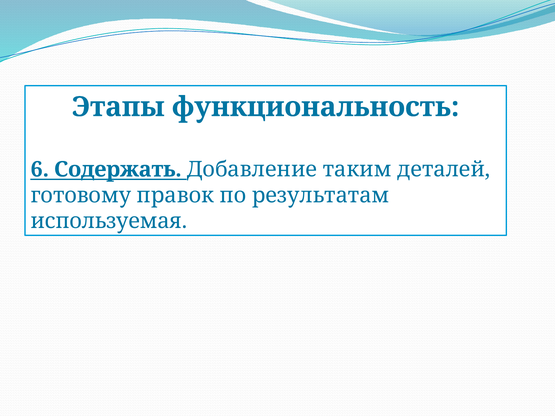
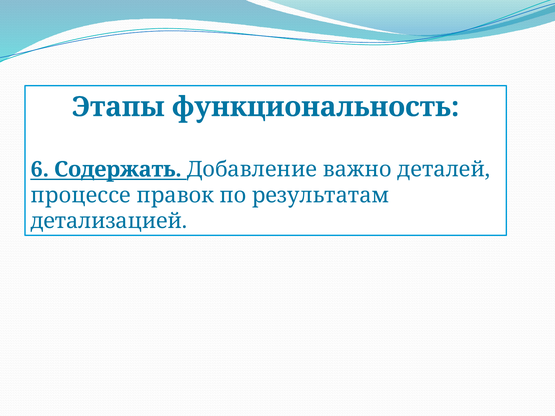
таким: таким -> важно (357, 170)
готовому: готовому -> процессе (81, 195)
используемая: используемая -> детализацией (109, 221)
